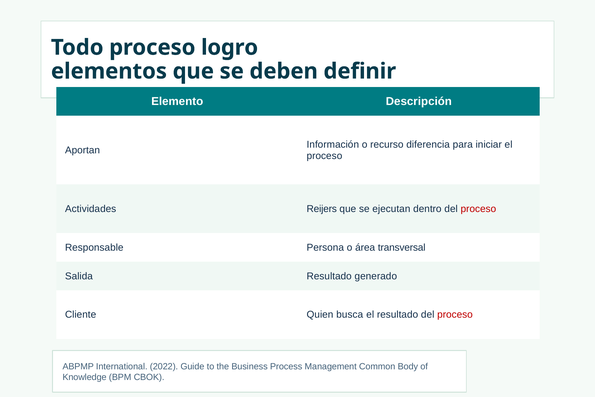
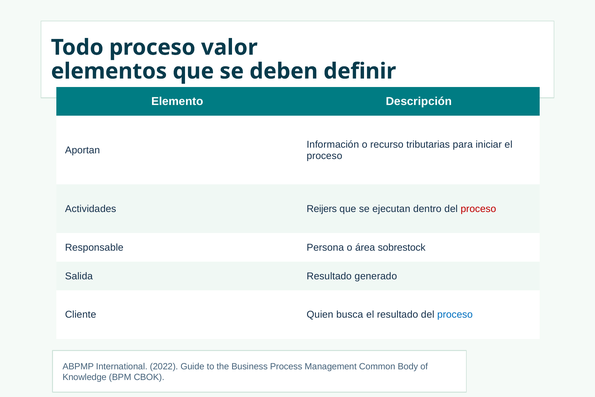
logro: logro -> valor (229, 47)
diferencia: diferencia -> tributarias (428, 144)
transversal: transversal -> sobrestock (402, 247)
proceso colour: red -> blue (455, 314)
